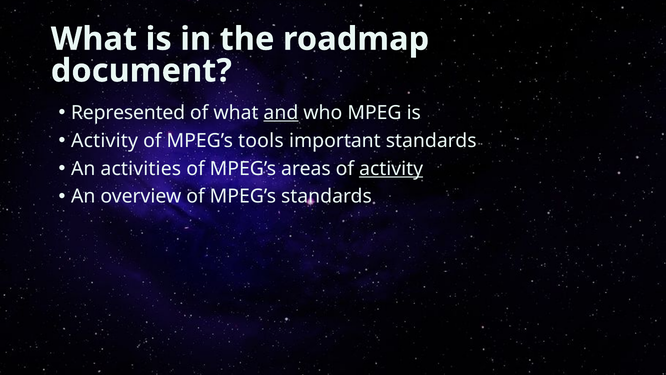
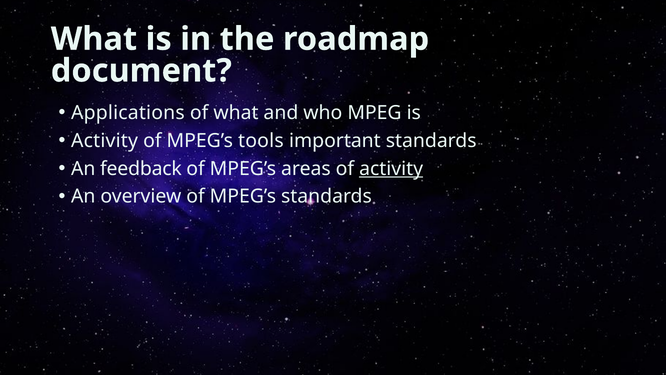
Represented: Represented -> Applications (128, 113)
and underline: present -> none (281, 113)
activities: activities -> feedback (141, 168)
